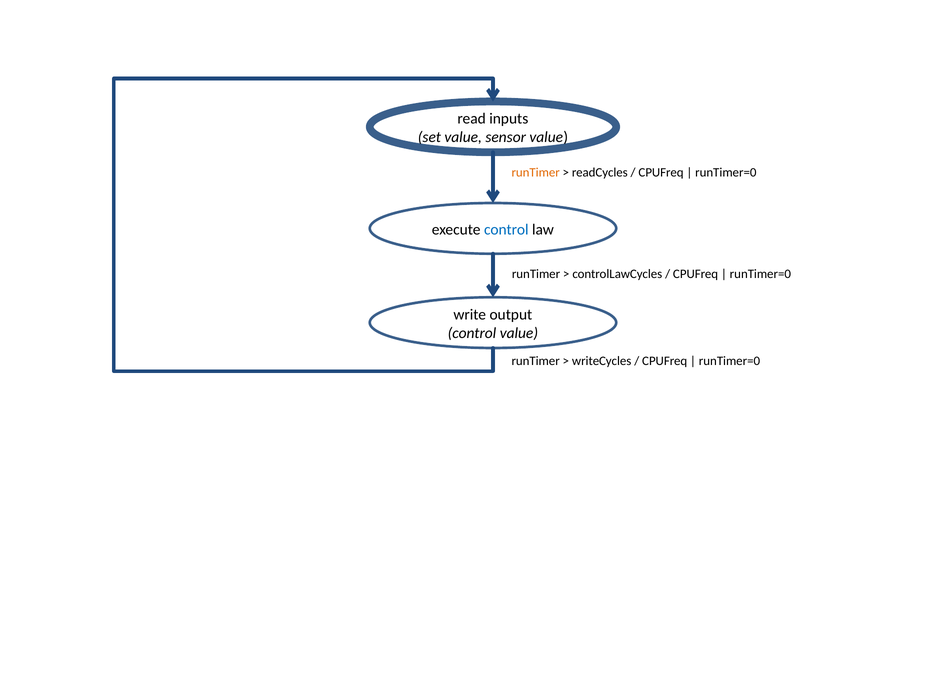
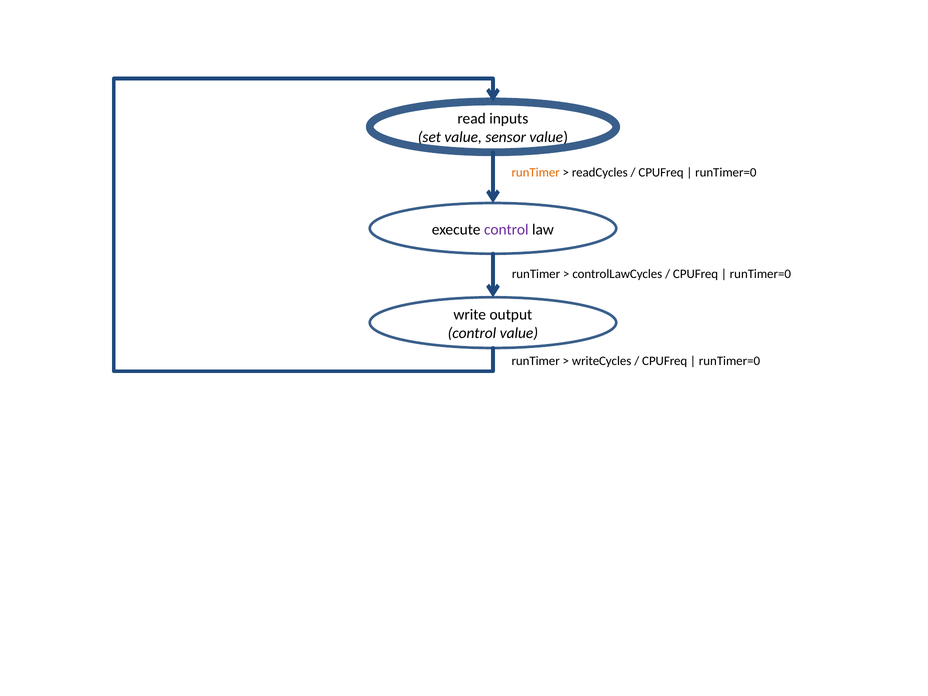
control colour: blue -> purple (506, 229)
